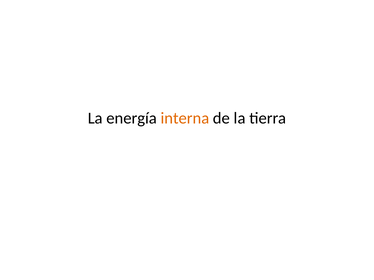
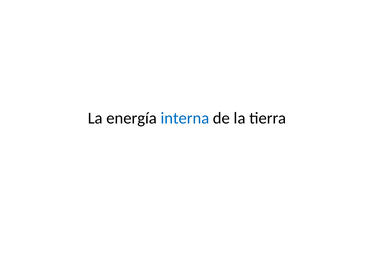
interna colour: orange -> blue (185, 118)
